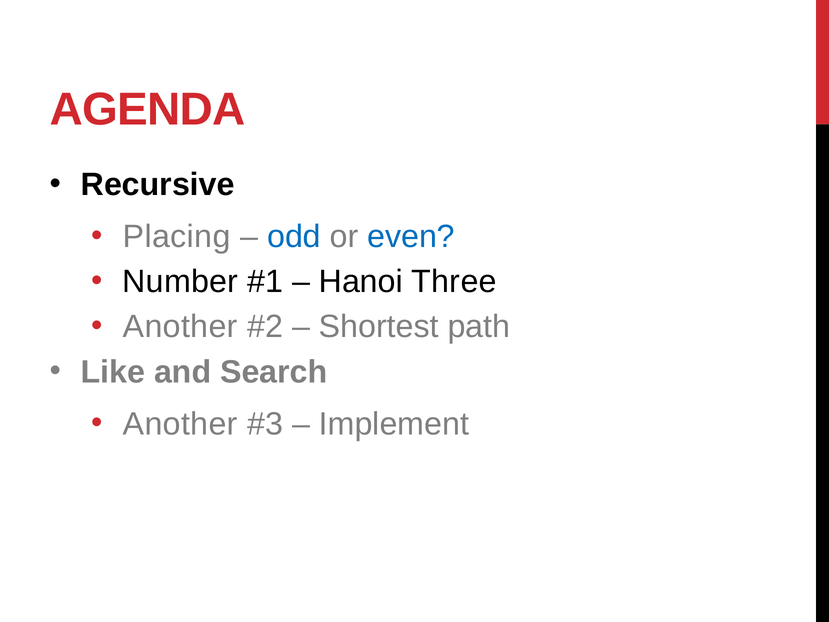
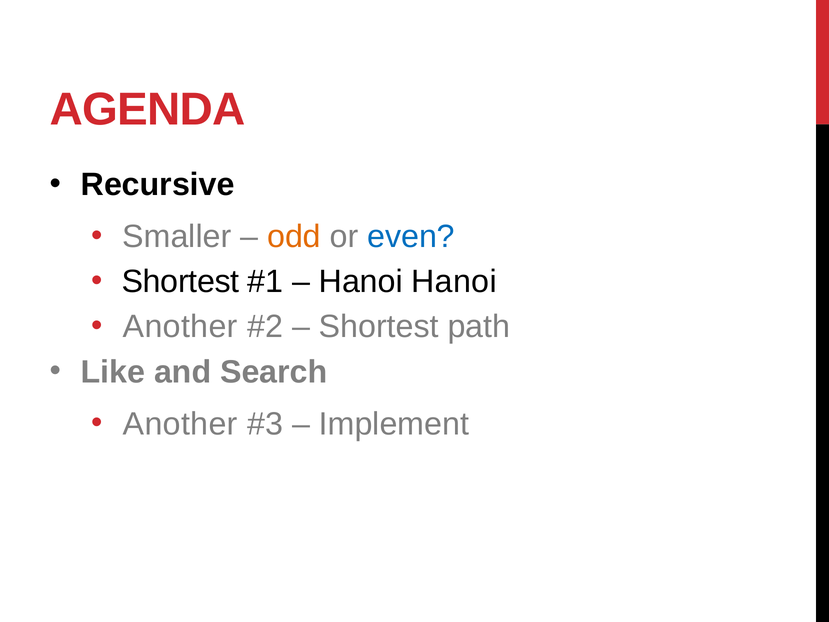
Placing: Placing -> Smaller (177, 237)
odd colour: blue -> orange (294, 237)
Number: Number -> Shortest (181, 282)
Hanoi Three: Three -> Hanoi (454, 282)
